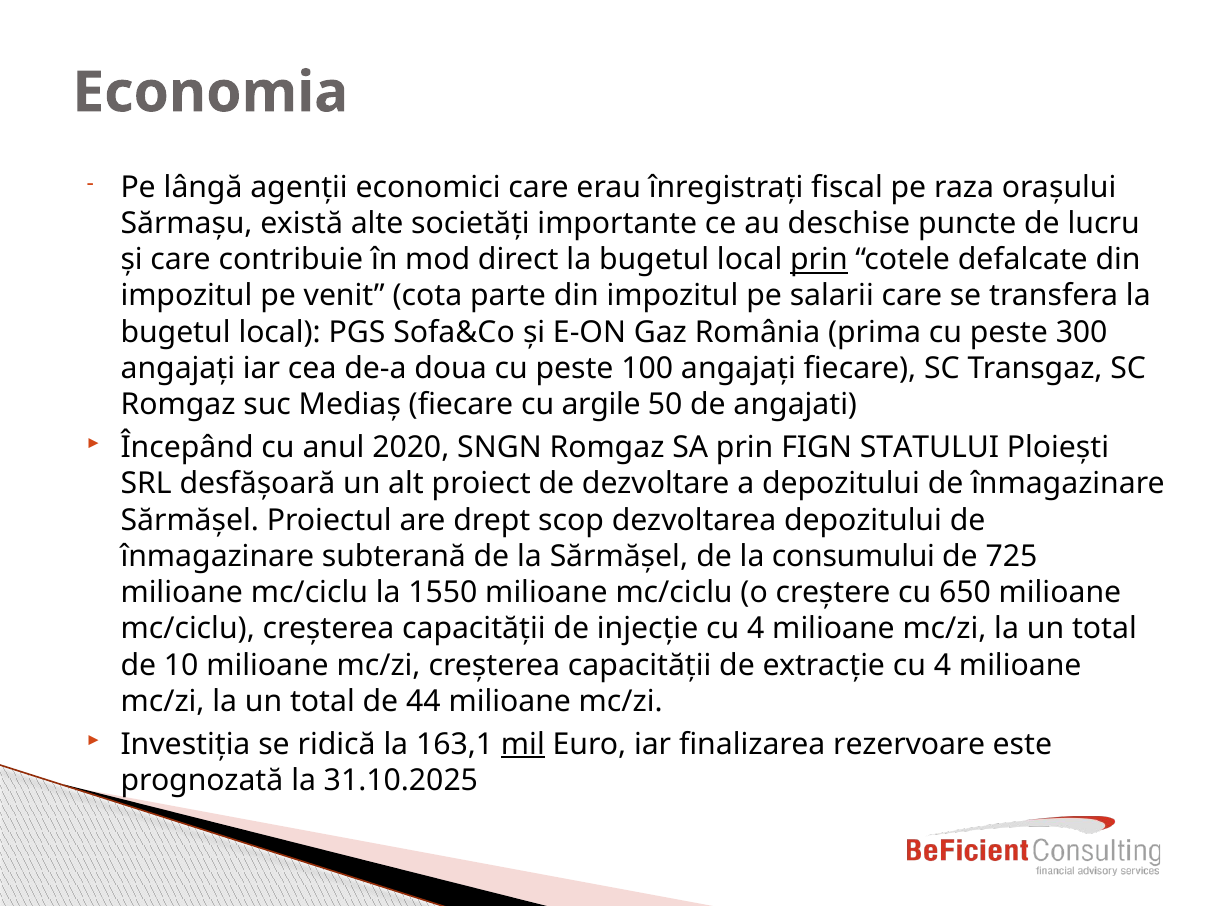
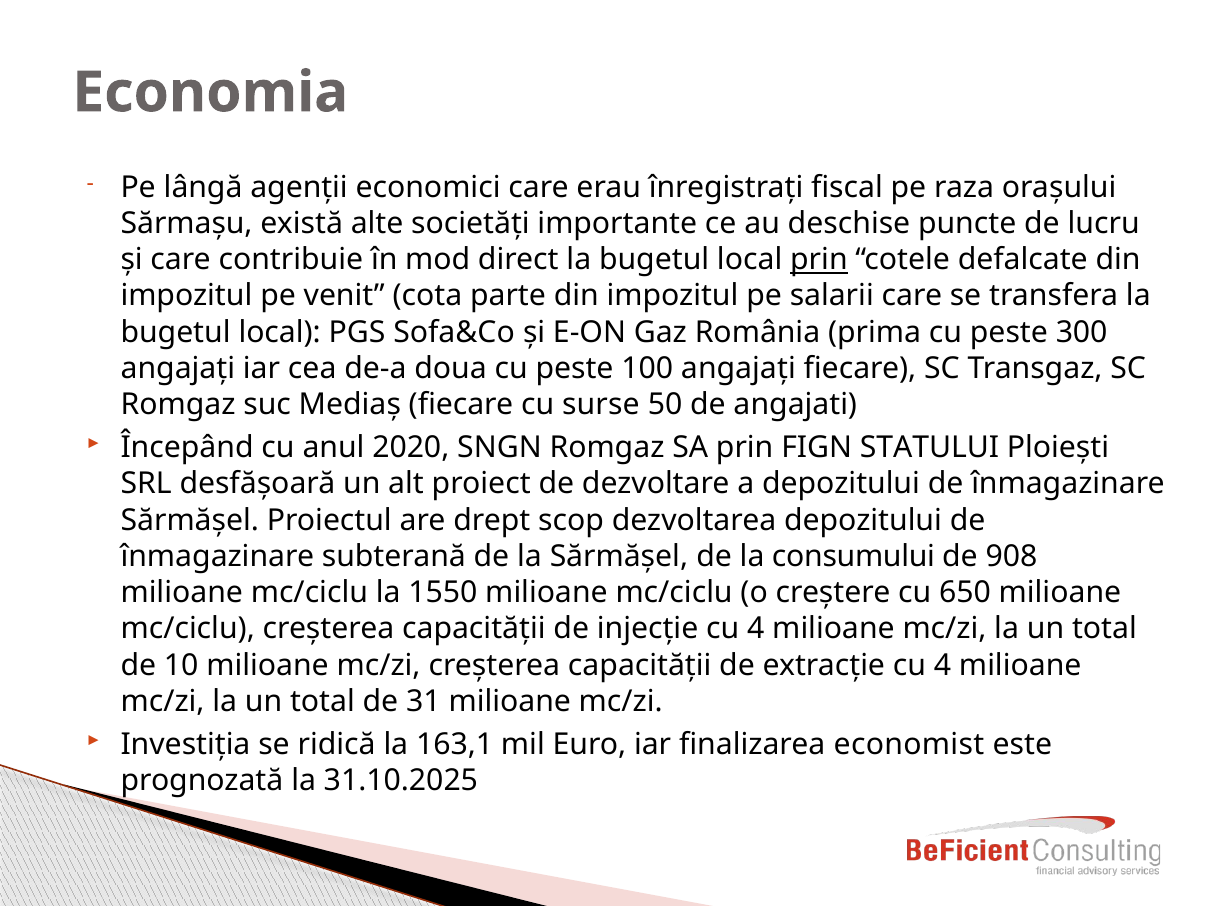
argile: argile -> surse (601, 405)
725: 725 -> 908 (1012, 556)
44: 44 -> 31 (423, 701)
mil underline: present -> none (523, 744)
rezervoare: rezervoare -> economist (909, 744)
